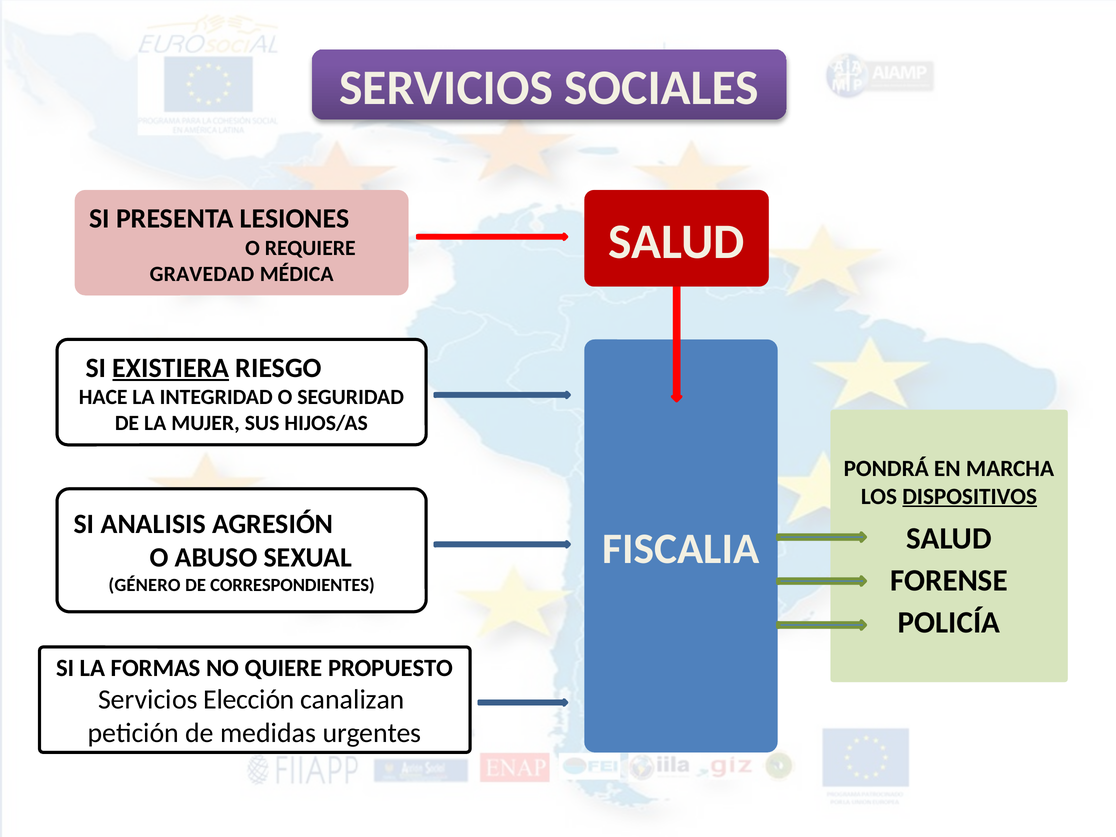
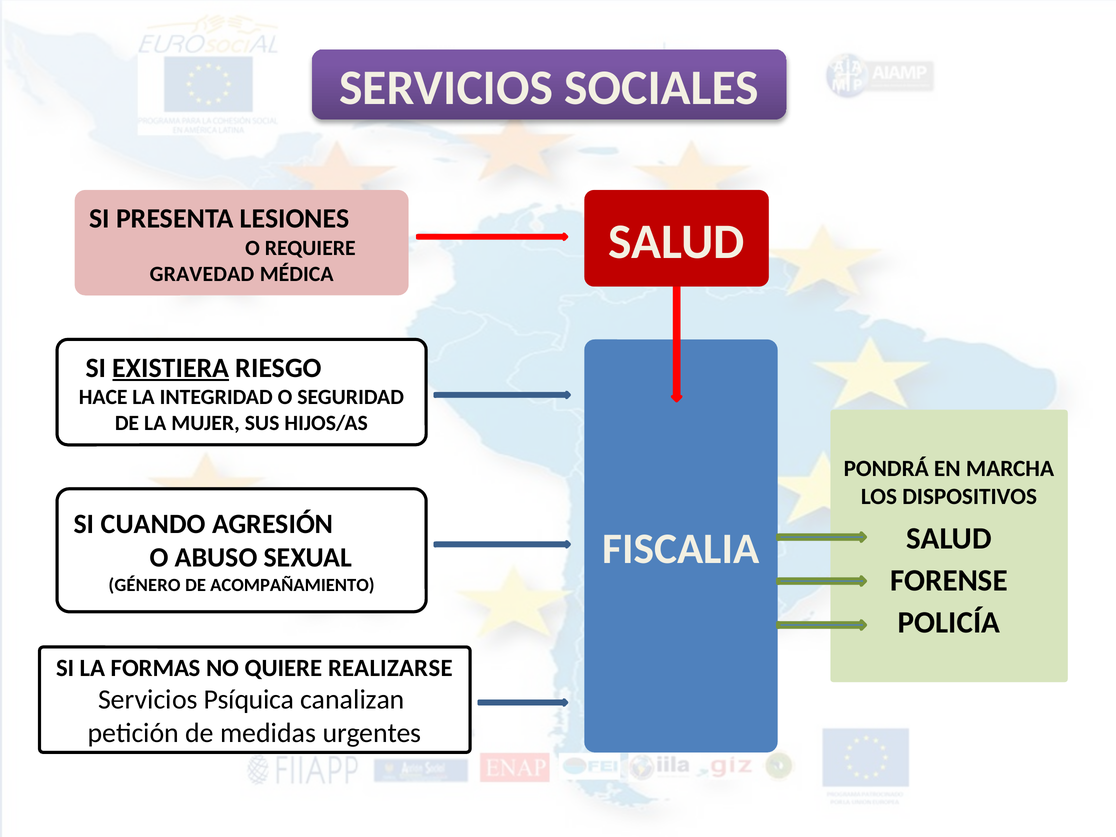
DISPOSITIVOS underline: present -> none (970, 496)
ANALISIS: ANALISIS -> CUANDO (153, 524)
CORRESPONDIENTES: CORRESPONDIENTES -> ACOMPAÑAMIENTO (292, 585)
PROPUESTO: PROPUESTO -> REALIZARSE (390, 668)
Elección: Elección -> Psíquica (249, 700)
